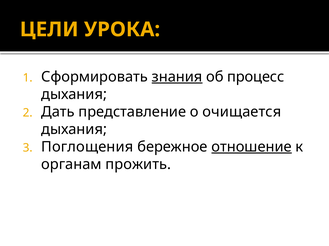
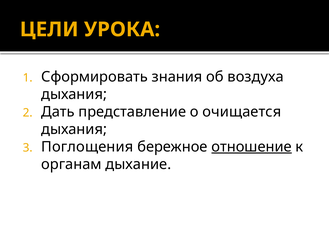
знания underline: present -> none (177, 77)
процесс: процесс -> воздуха (256, 77)
прожить: прожить -> дыхание (138, 165)
